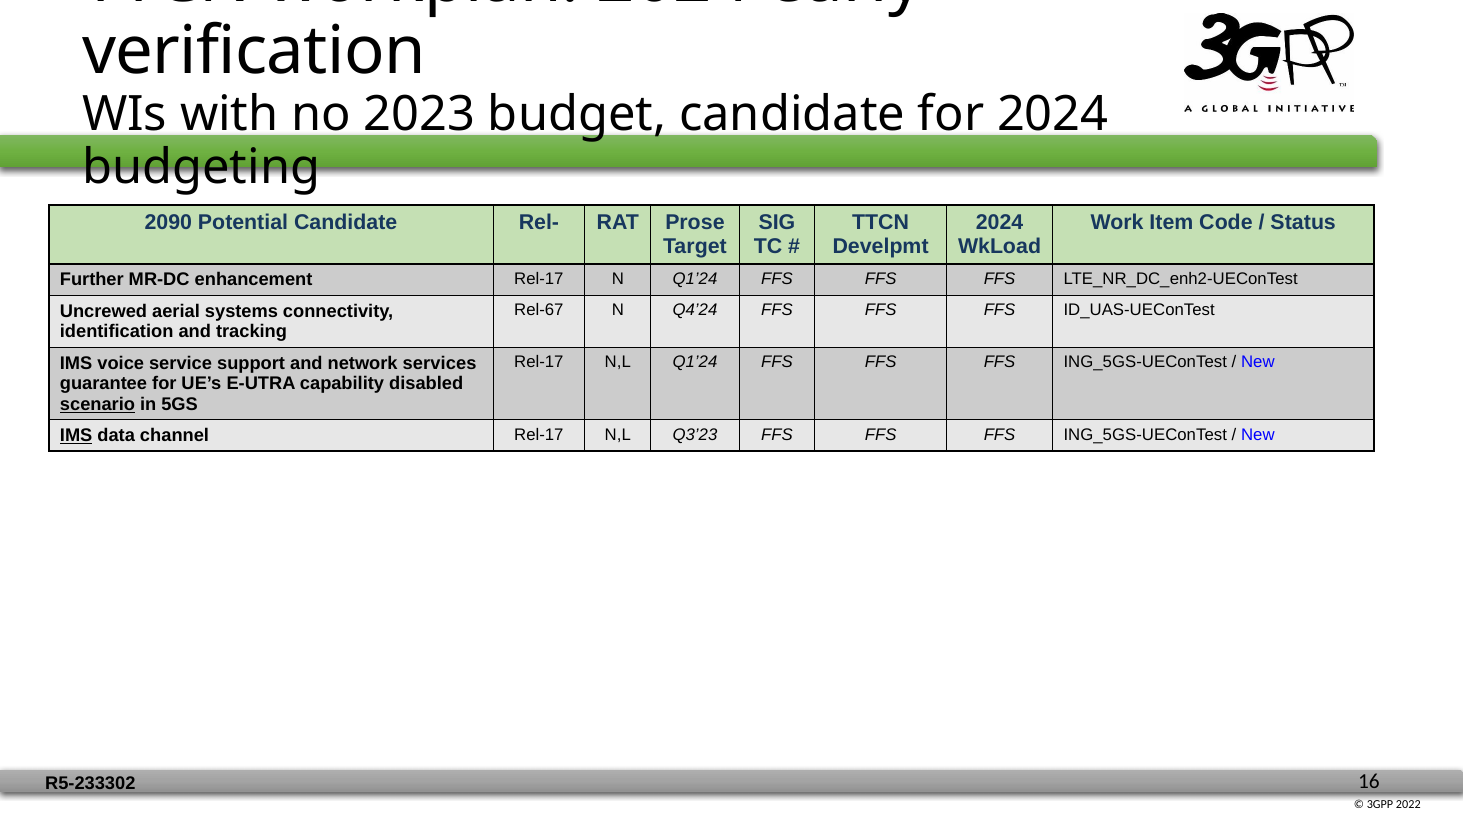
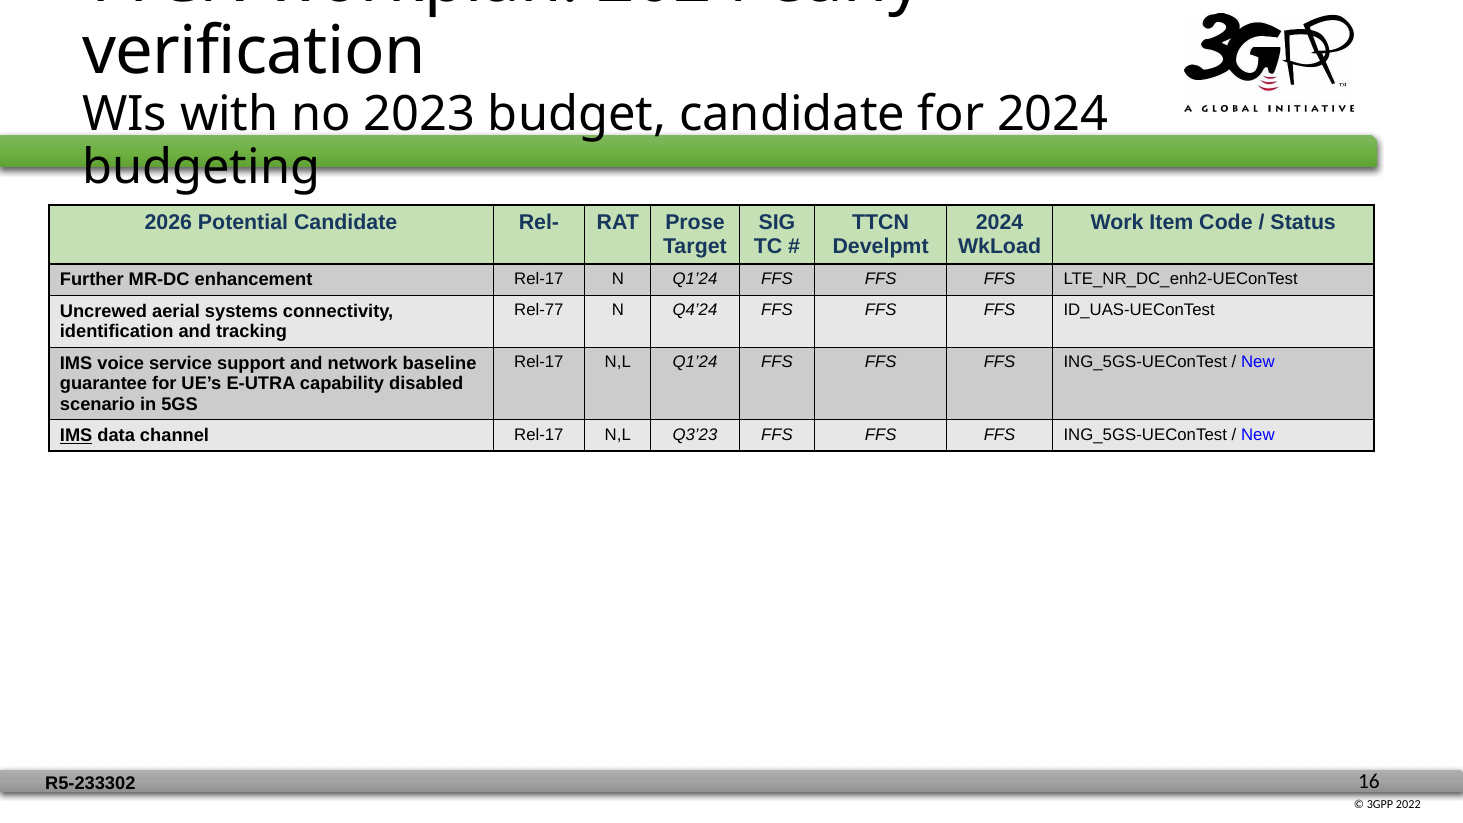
2090: 2090 -> 2026 (168, 223)
Rel-67: Rel-67 -> Rel-77 (539, 310)
services: services -> baseline (440, 363)
scenario underline: present -> none (97, 404)
